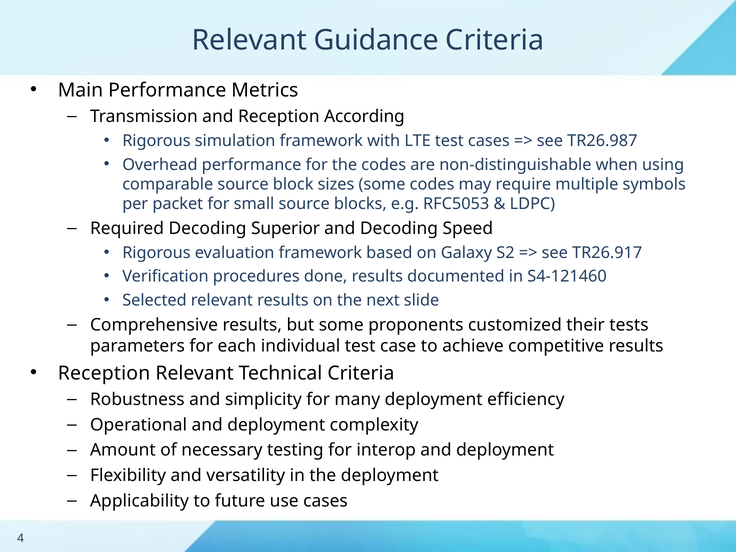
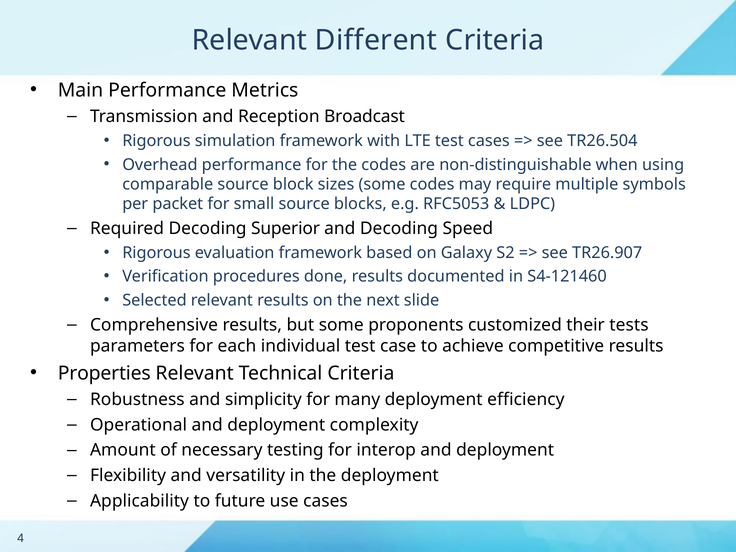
Guidance: Guidance -> Different (376, 41)
According: According -> Broadcast (364, 117)
TR26.987: TR26.987 -> TR26.504 (602, 141)
TR26.917: TR26.917 -> TR26.907 (607, 253)
Reception: Reception -> Properties (104, 373)
